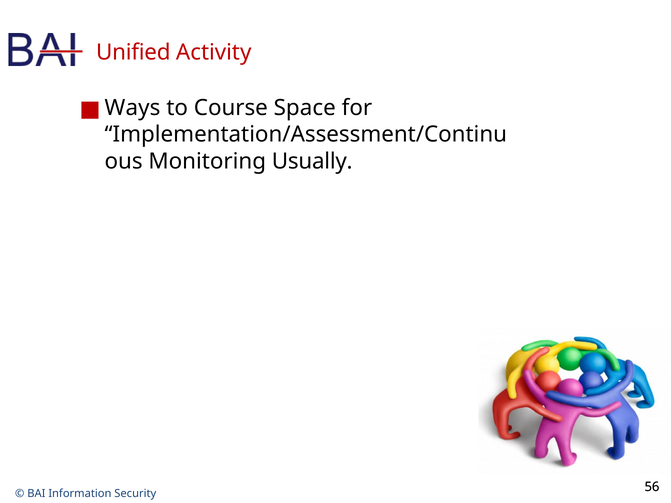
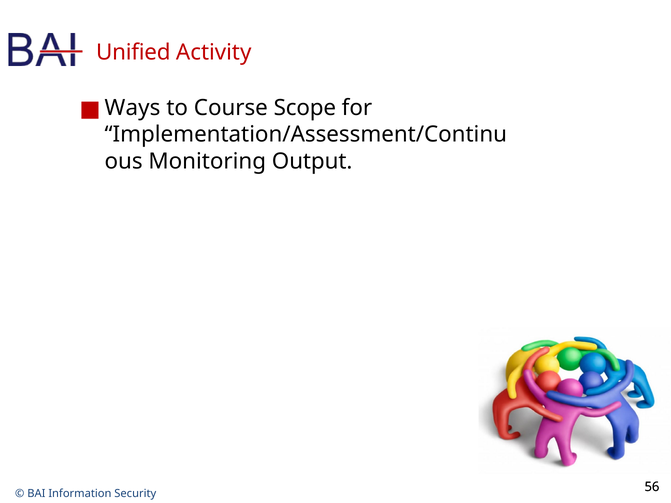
Space: Space -> Scope (305, 108)
Usually: Usually -> Output (312, 162)
